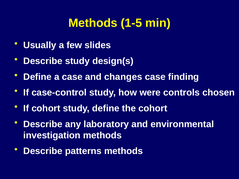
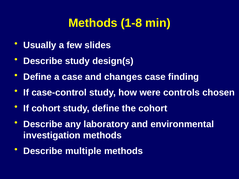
1-5: 1-5 -> 1-8 (131, 23)
patterns: patterns -> multiple (83, 151)
